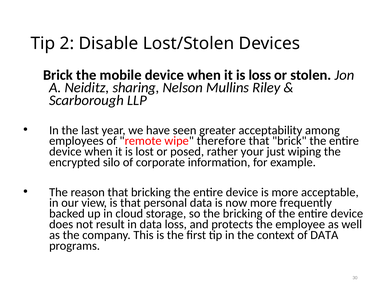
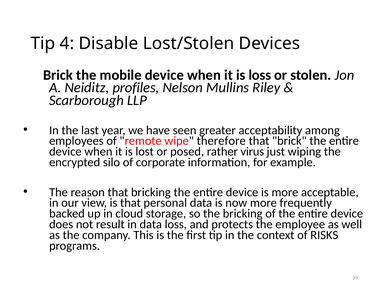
2: 2 -> 4 (67, 43)
sharing: sharing -> profiles (136, 88)
your: your -> virus (252, 152)
of DATA: DATA -> RISKS (324, 235)
